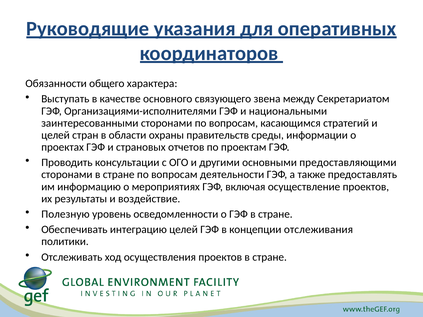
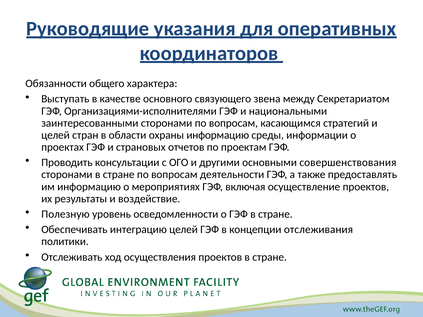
охраны правительств: правительств -> информацию (218, 135)
предоставляющими: предоставляющими -> совершенствования (348, 163)
